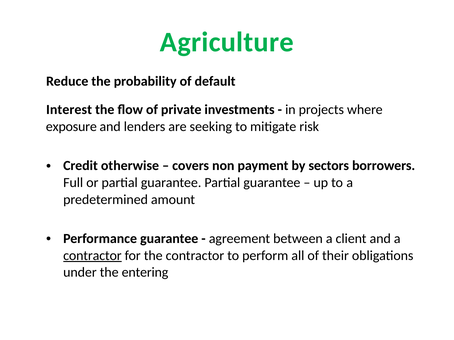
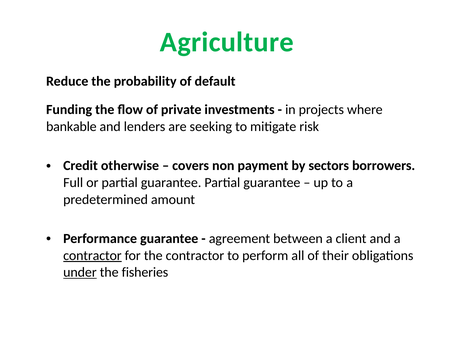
Interest: Interest -> Funding (69, 110)
exposure: exposure -> bankable (71, 127)
under underline: none -> present (80, 273)
entering: entering -> fisheries (145, 273)
